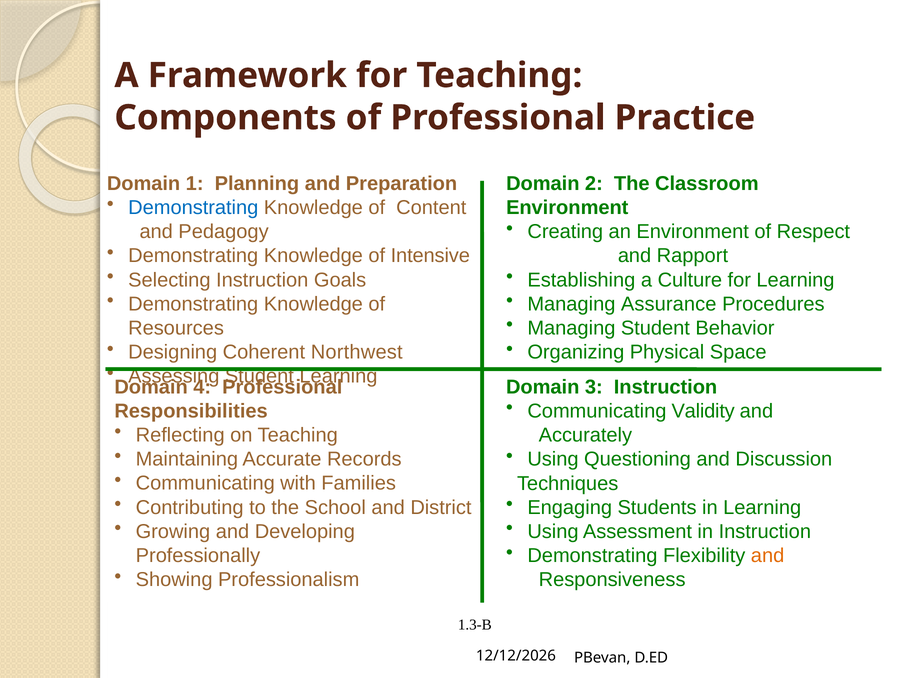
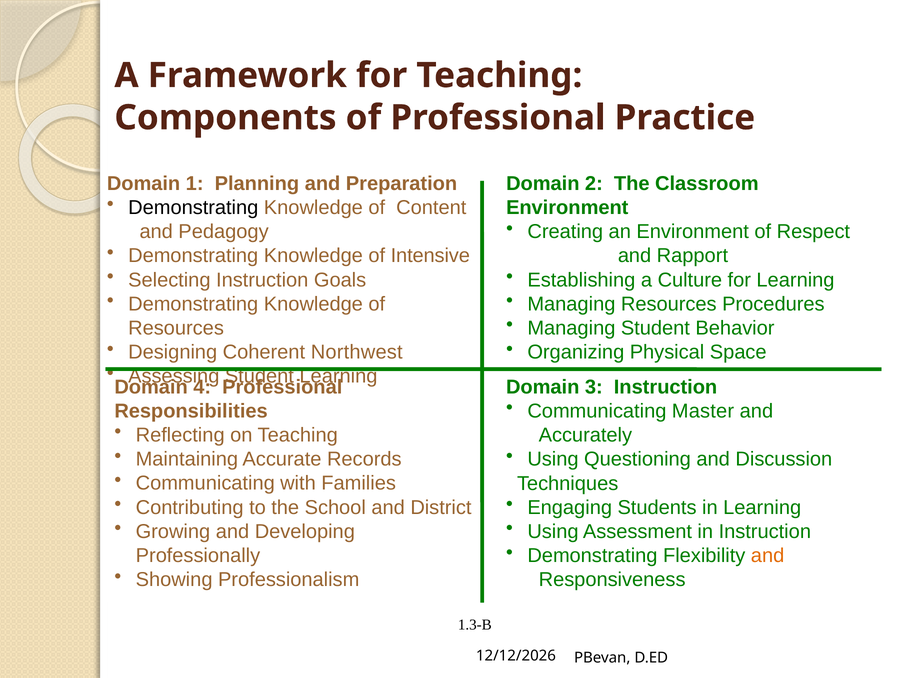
Demonstrating colour: blue -> black (193, 208)
Managing Assurance: Assurance -> Resources (669, 304)
Validity: Validity -> Master (703, 411)
